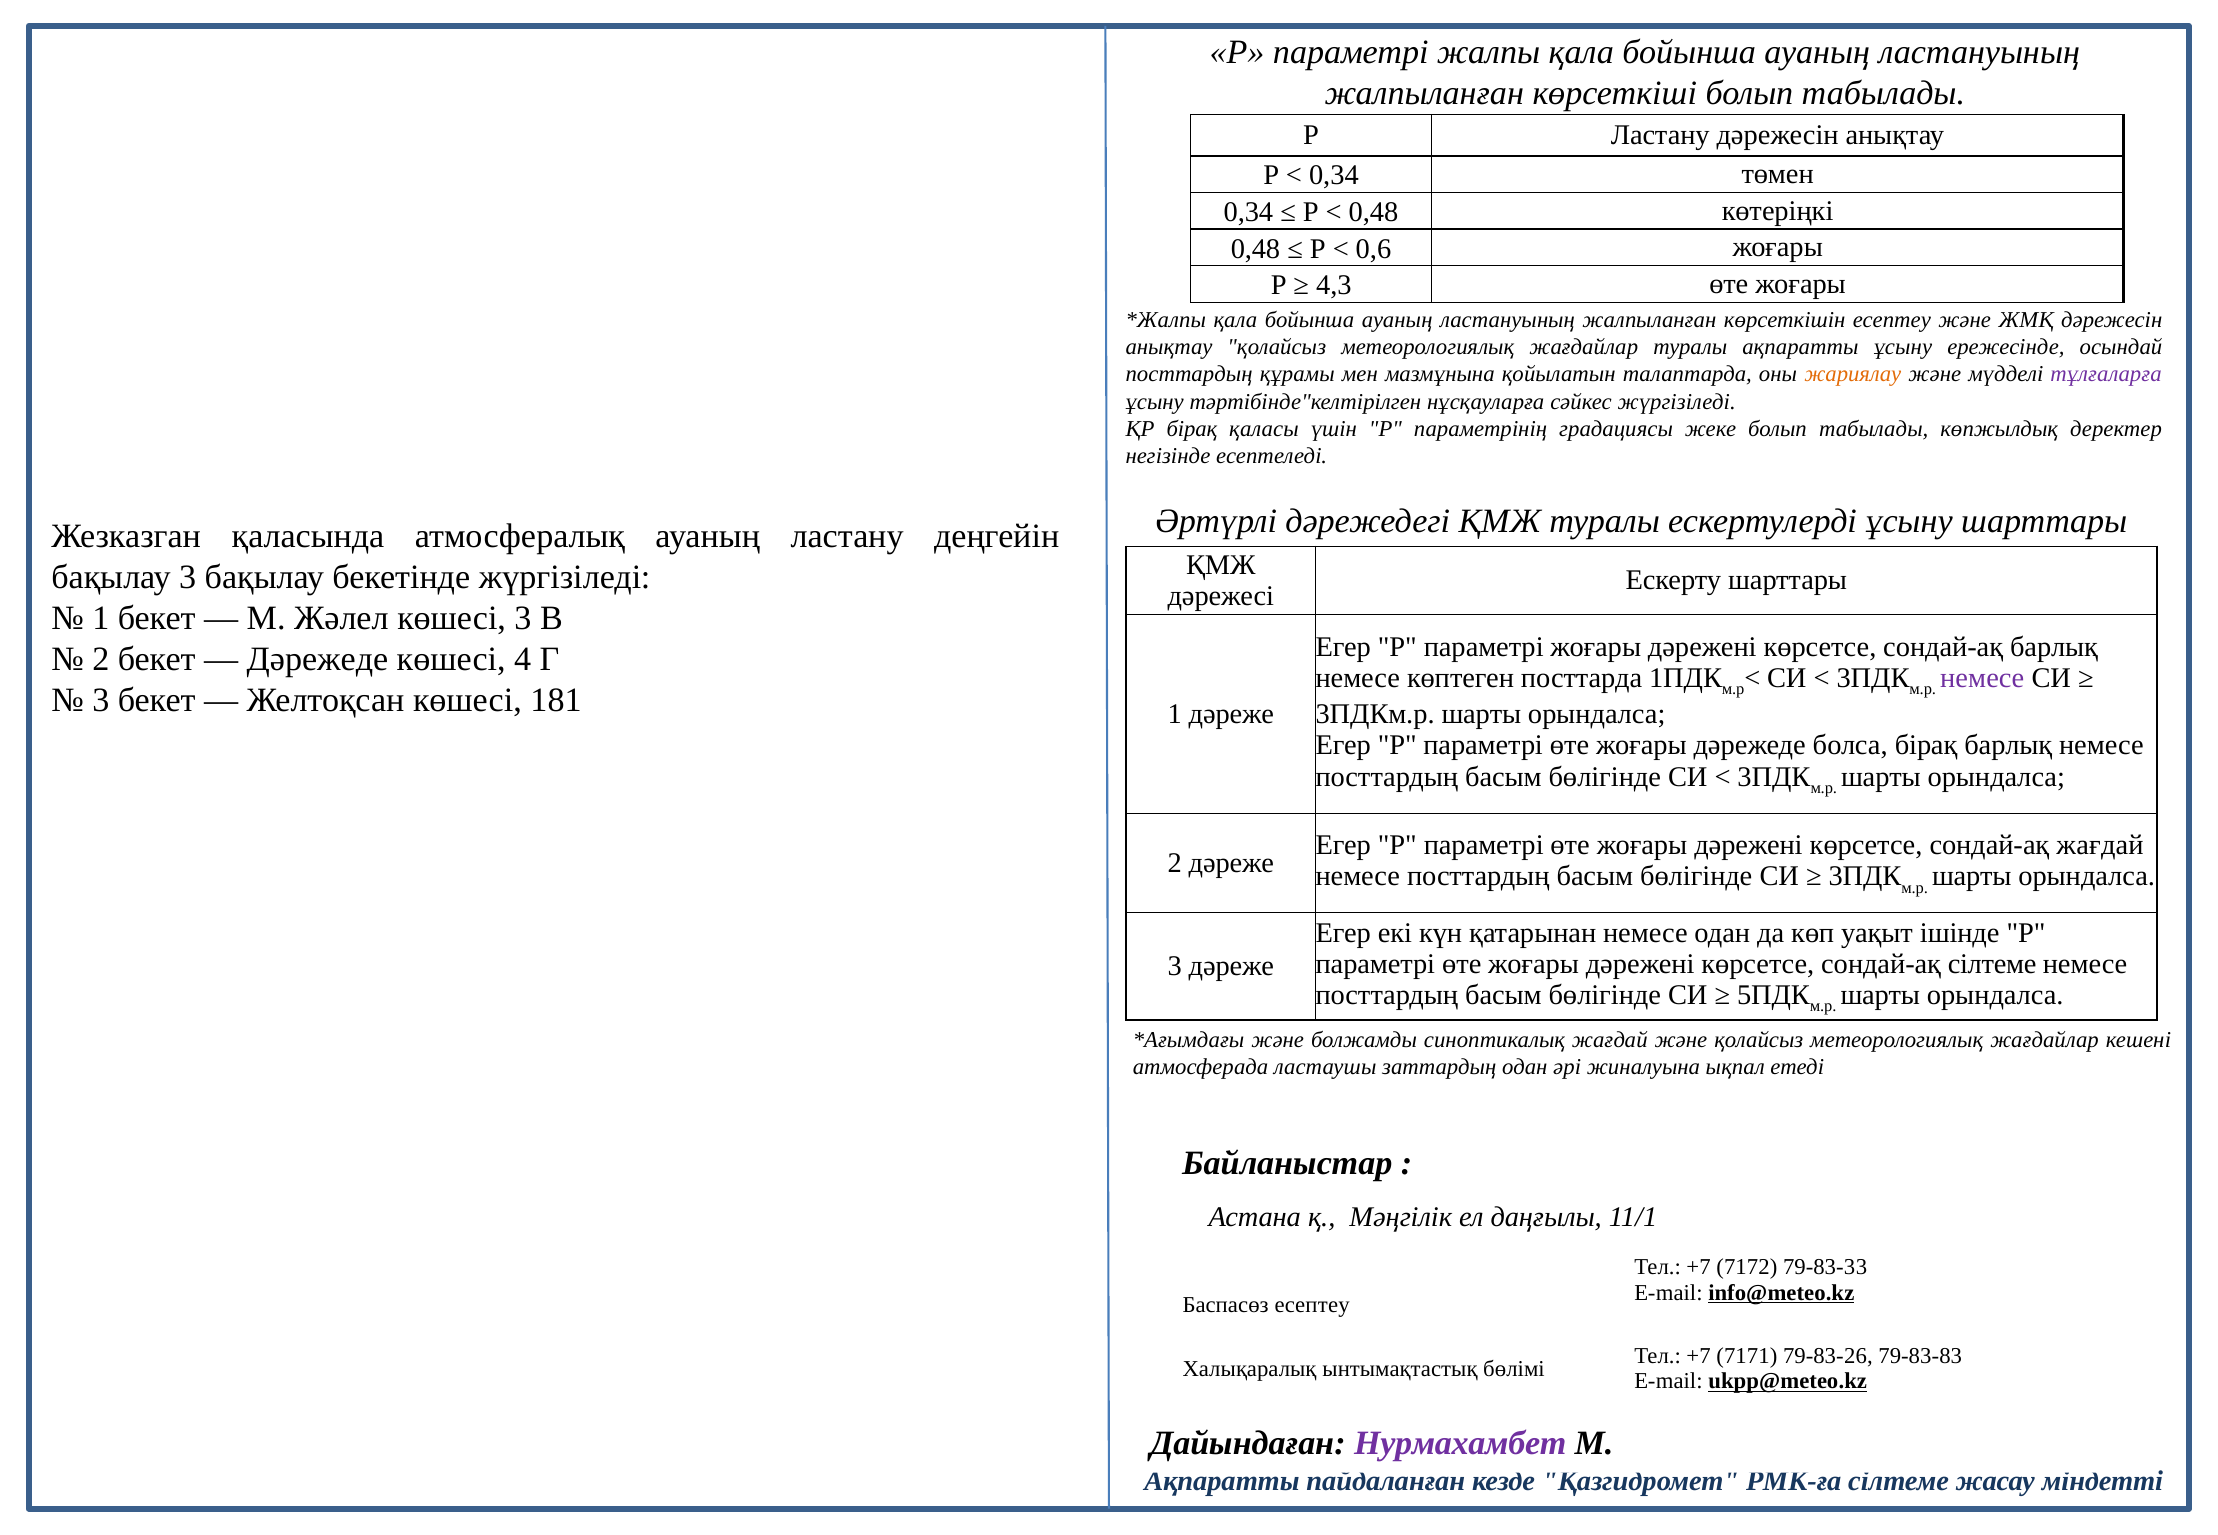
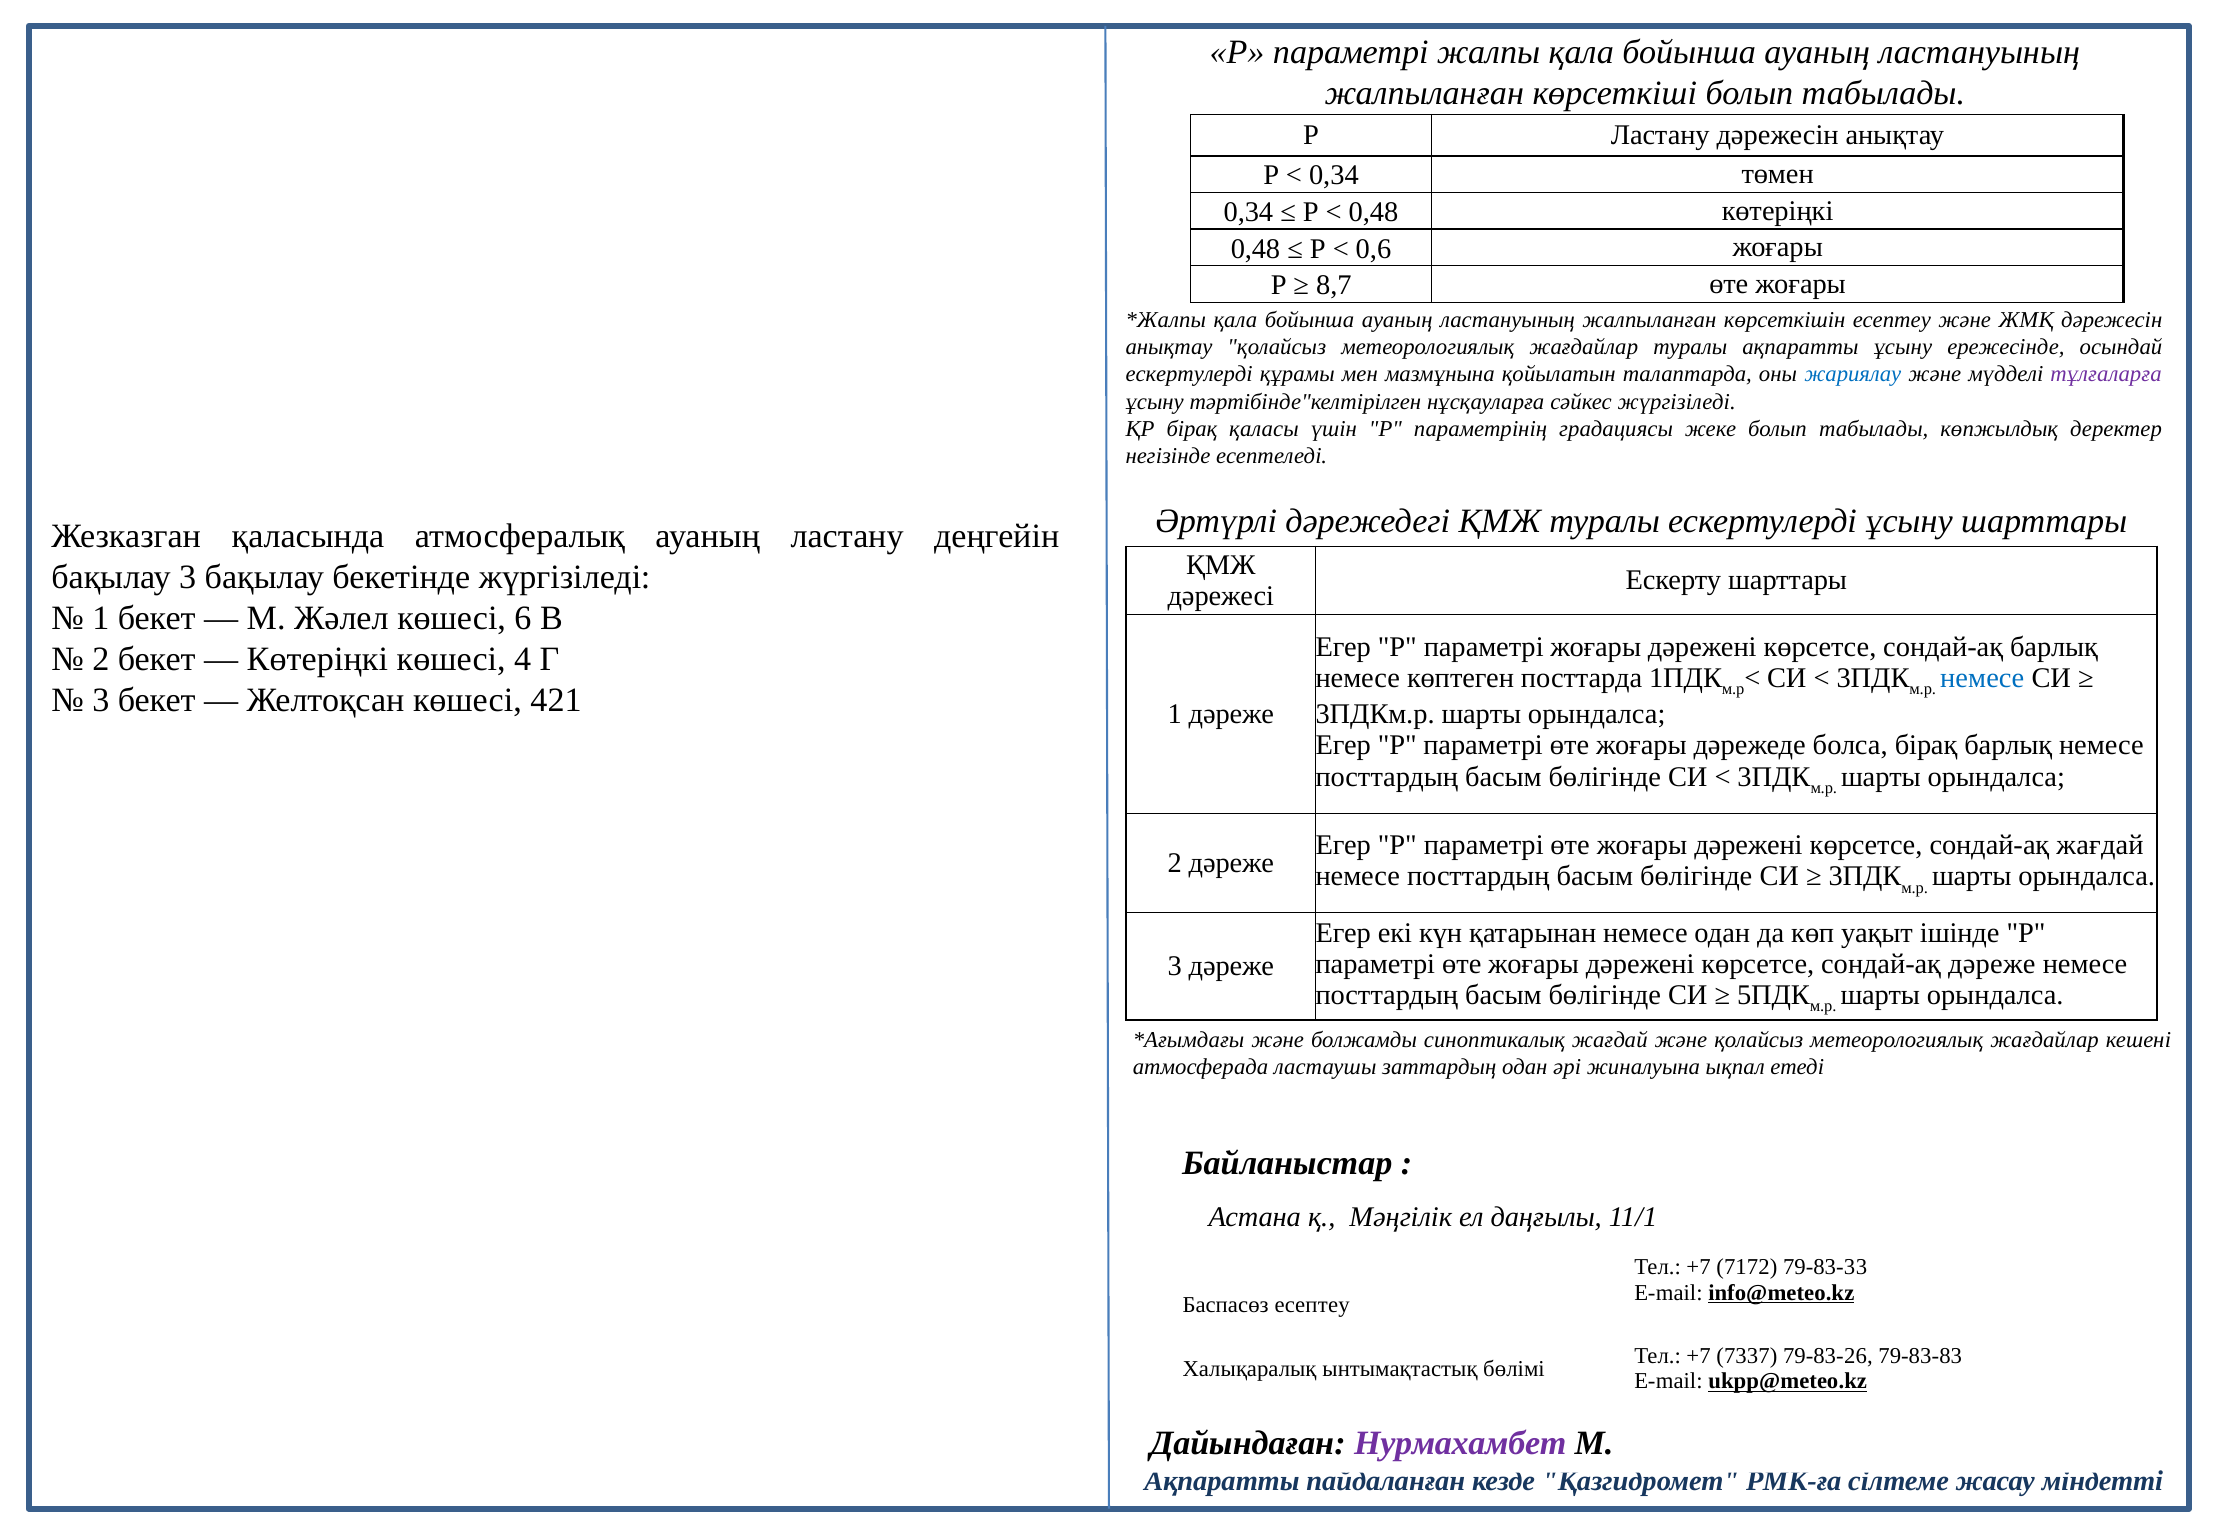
4,3: 4,3 -> 8,7 (1334, 285)
посттардың: посттардың -> ескертулерді (1189, 375)
жариялау colour: orange -> blue (1853, 375)
көшесі 3: 3 -> 6 (523, 619)
Дәрежеде: Дәрежеде -> Көтеріңкі (317, 660)
немесе colour: purple -> blue (1982, 678)
181: 181 -> 421 (556, 701)
сондай-ақ сілтеме: сілтеме -> дәреже (1992, 964)
7171: 7171 -> 7337 (1747, 1356)
